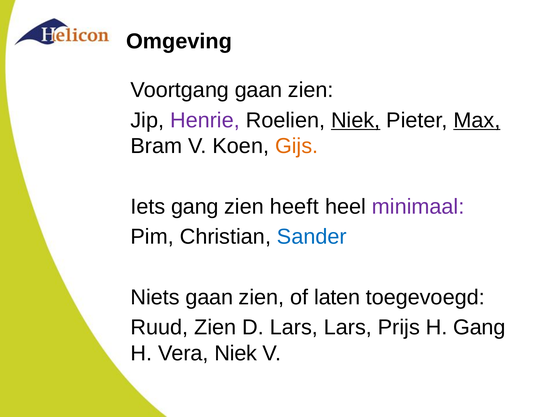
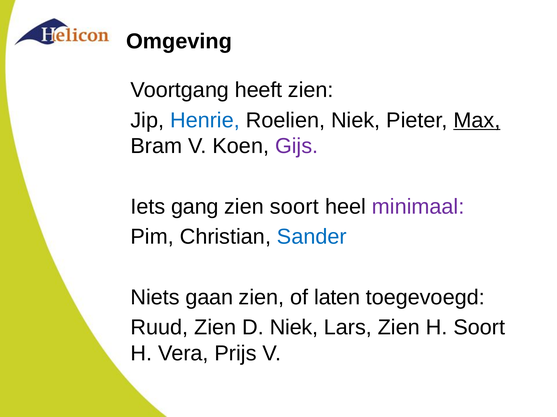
Voortgang gaan: gaan -> heeft (259, 90)
Henrie colour: purple -> blue (205, 120)
Niek underline: present -> none (356, 120)
Gijs colour: orange -> purple (297, 146)
zien heeft: heeft -> soort (294, 207)
D Lars: Lars -> Niek (294, 328)
Lars Prijs: Prijs -> Zien (399, 328)
H Gang: Gang -> Soort (479, 328)
Vera Niek: Niek -> Prijs (236, 354)
